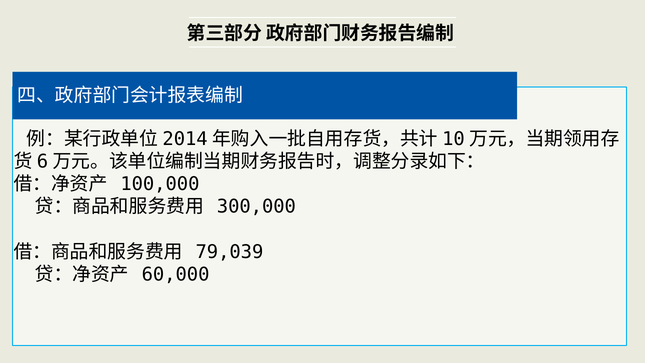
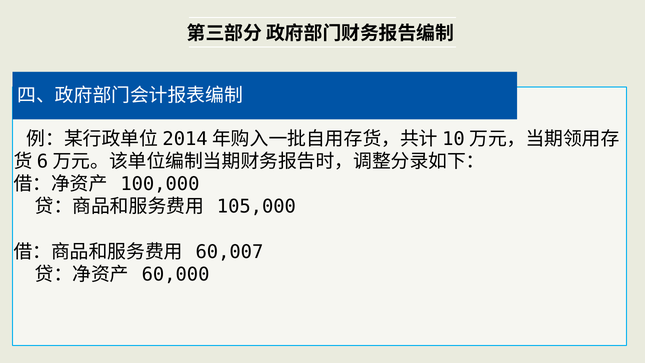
300,000: 300,000 -> 105,000 (256, 206)
79,039: 79,039 -> 60,007 (229, 252)
